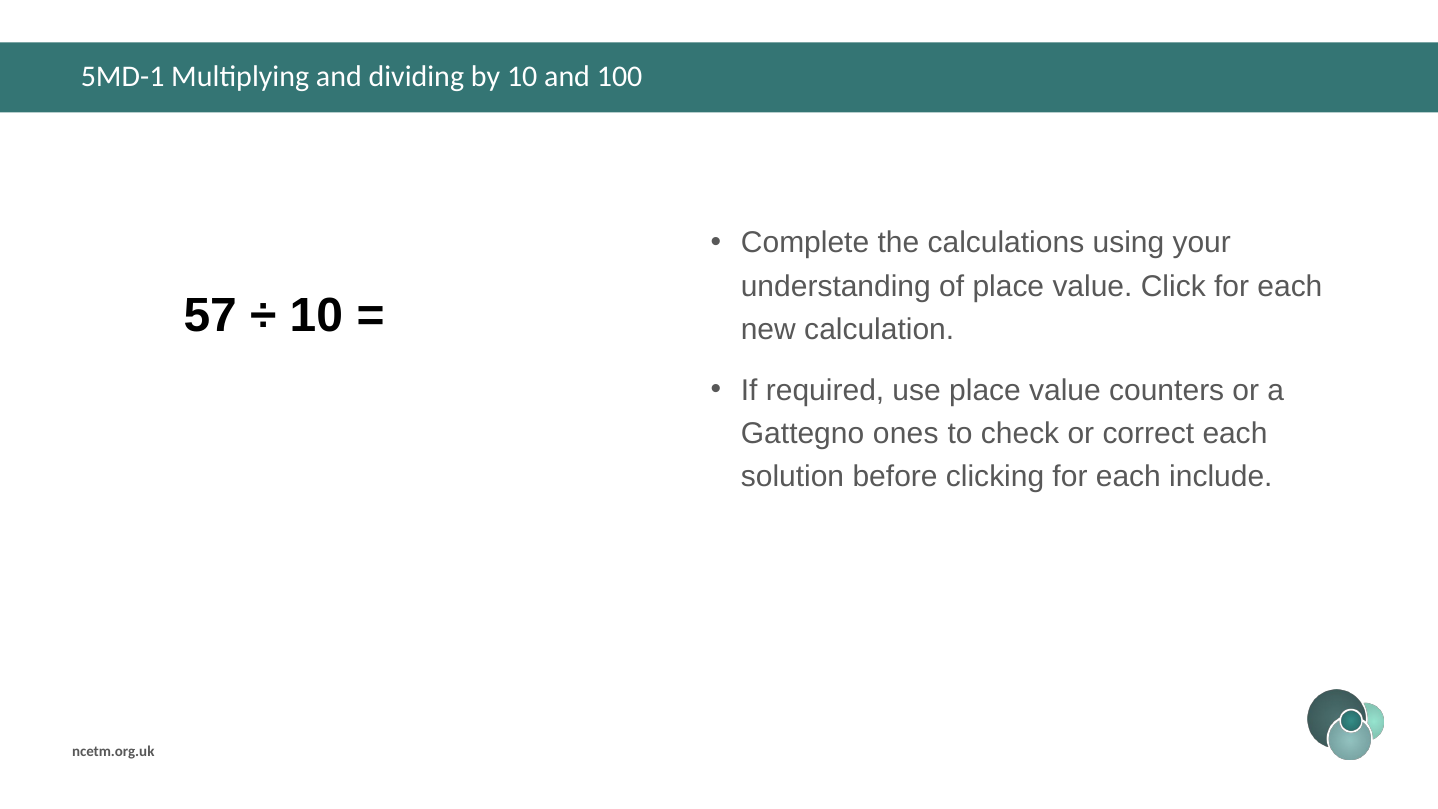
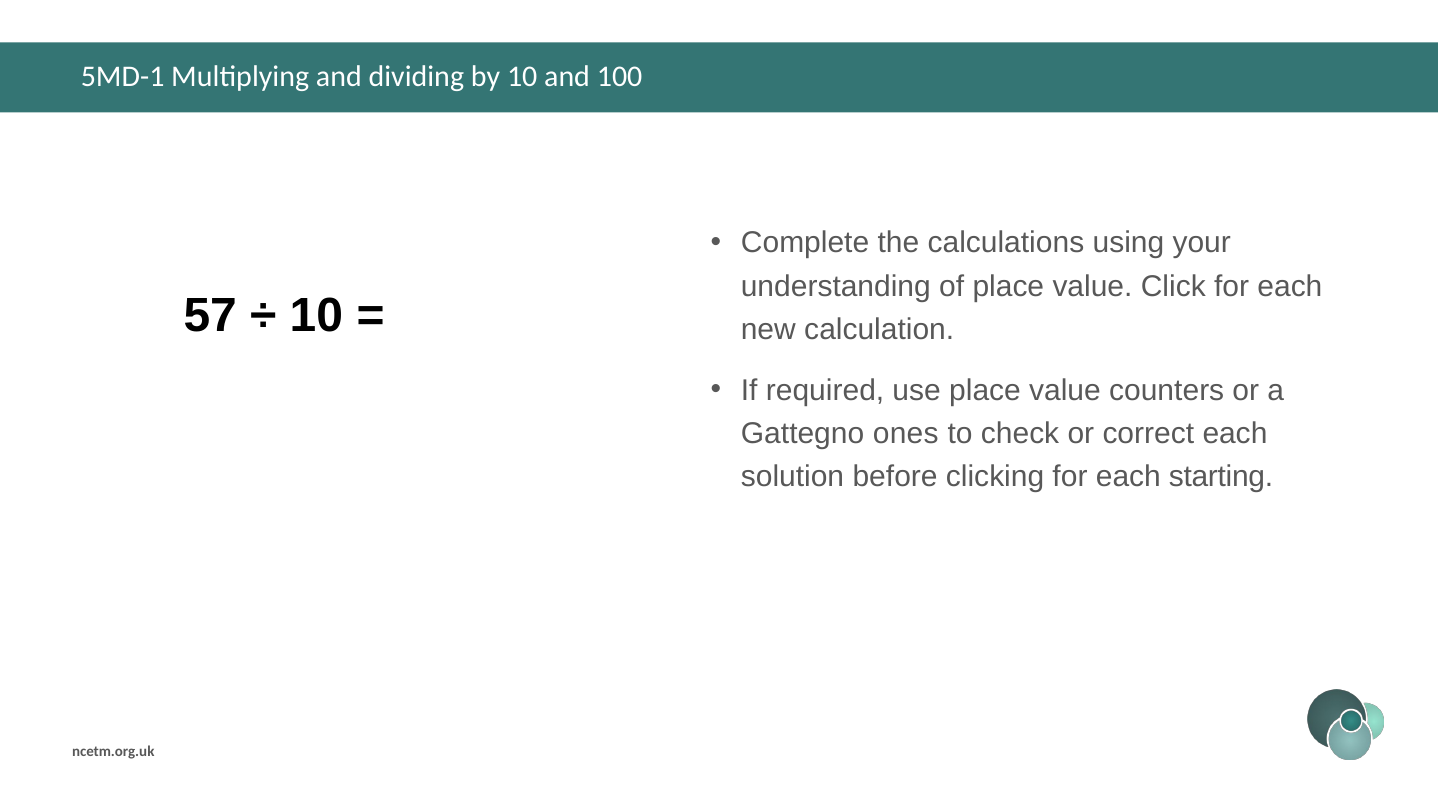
include: include -> starting (1221, 477)
